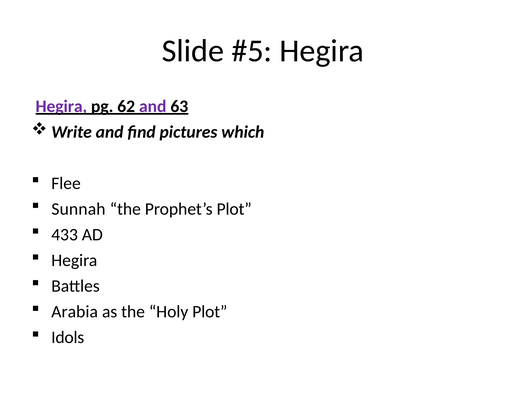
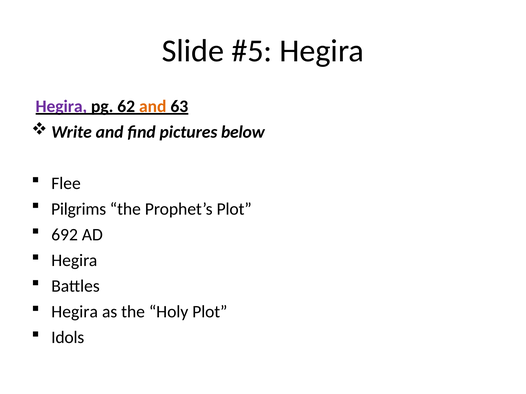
and colour: purple -> orange (153, 106)
which: which -> below (243, 132)
Sunnah: Sunnah -> Pilgrims (79, 209)
433: 433 -> 692 (65, 235)
Arabia: Arabia -> Hegira (75, 312)
